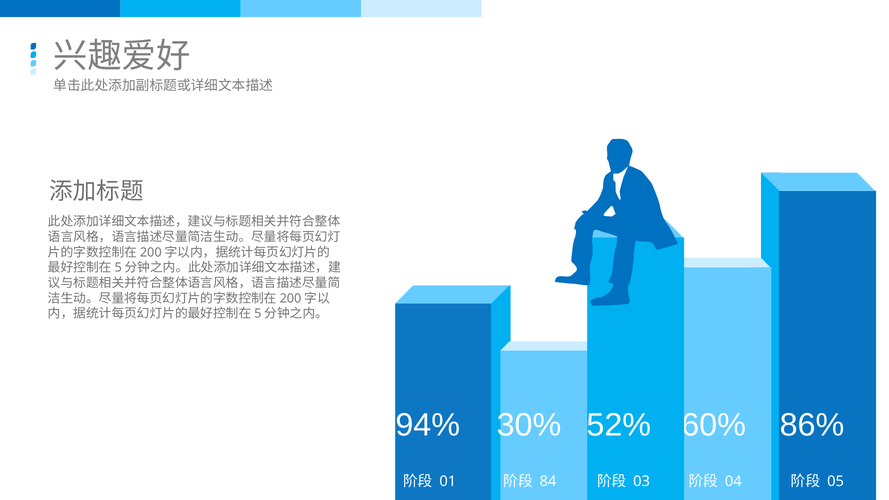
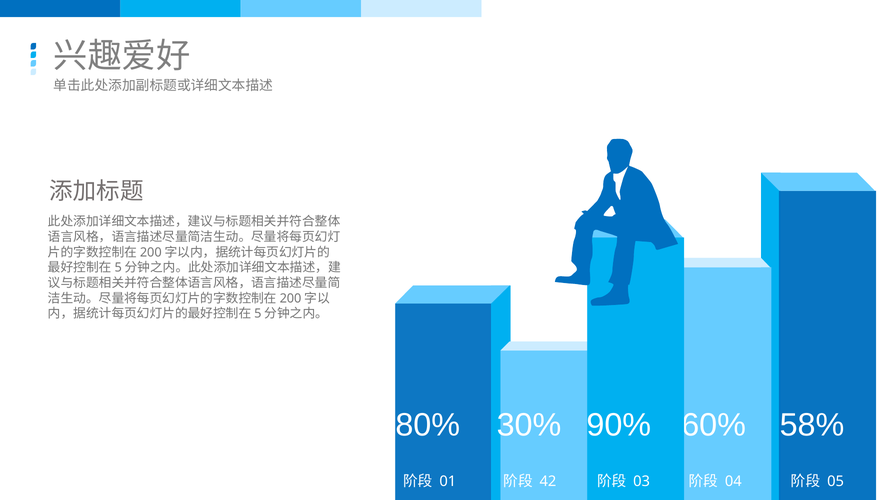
94%: 94% -> 80% (428, 425)
52%: 52% -> 90% (619, 425)
86%: 86% -> 58% (812, 425)
84: 84 -> 42 (548, 481)
